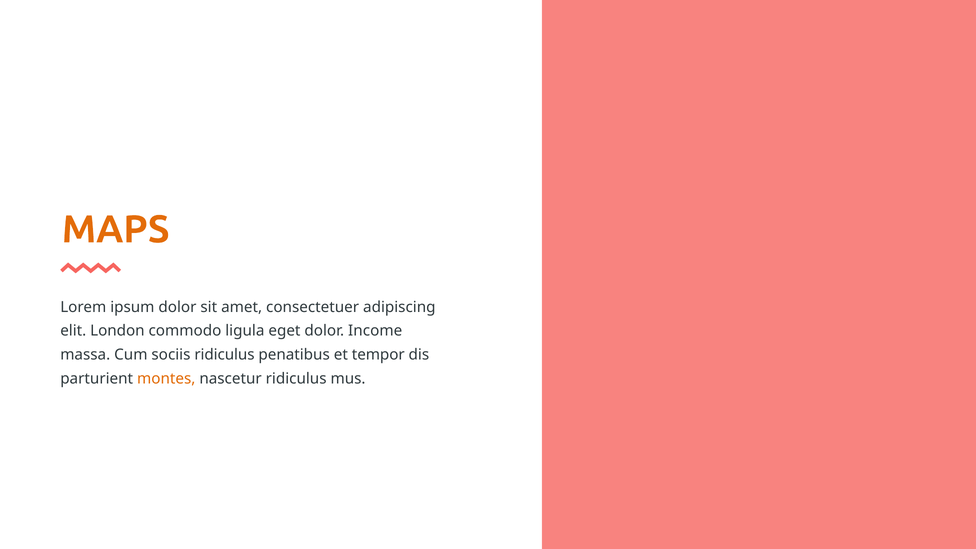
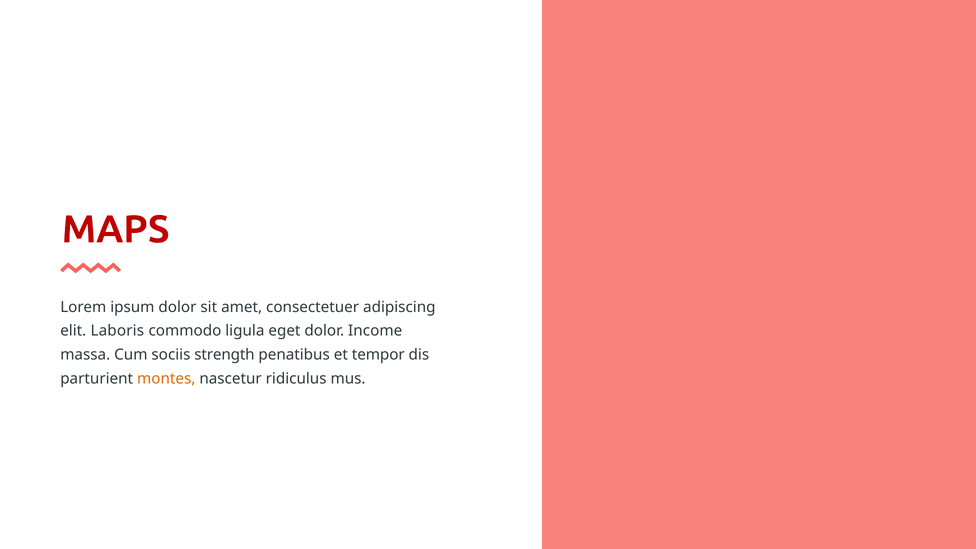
MAPS colour: orange -> red (116, 230)
London: London -> Laboris (117, 331)
sociis ridiculus: ridiculus -> strength (224, 355)
